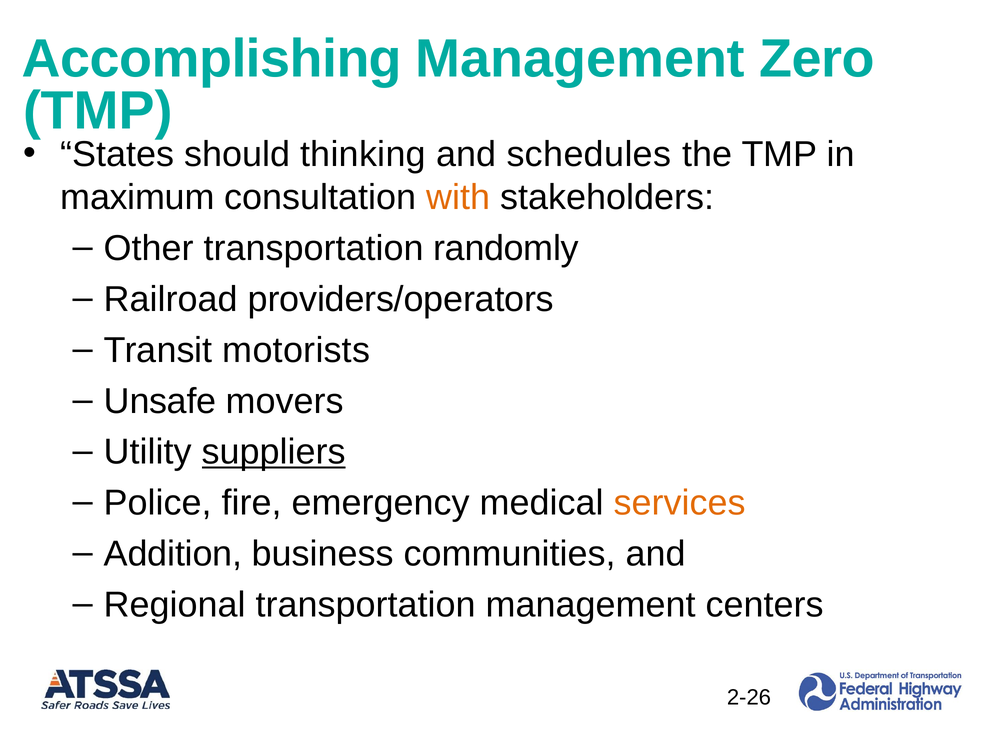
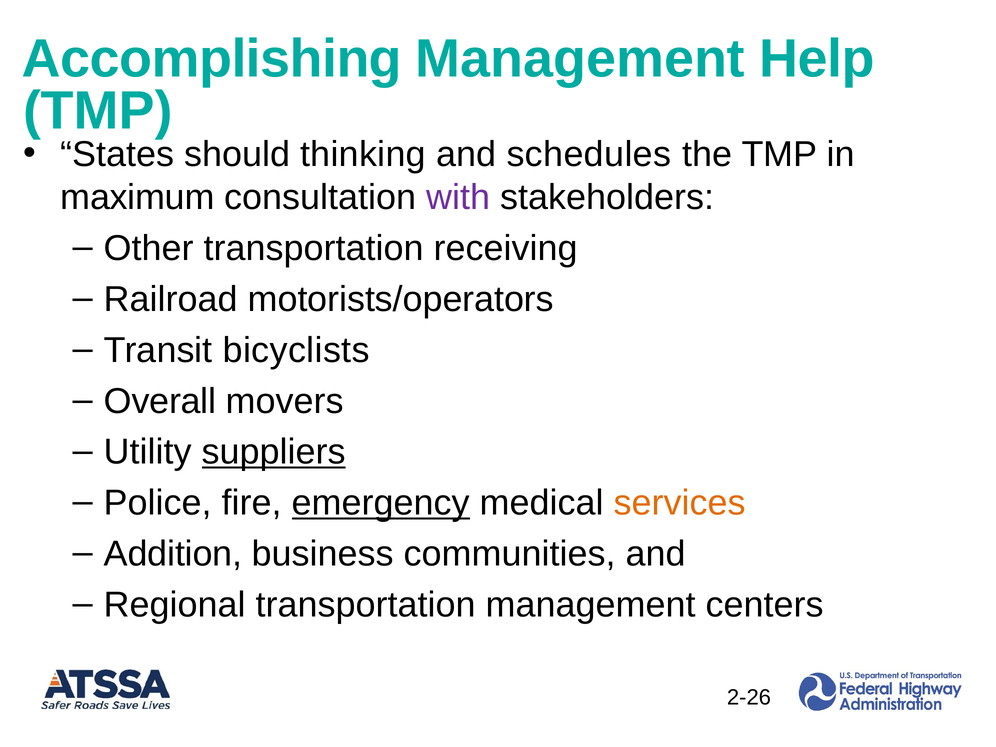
Zero: Zero -> Help (817, 59)
with colour: orange -> purple (458, 198)
randomly: randomly -> receiving (506, 249)
providers/operators: providers/operators -> motorists/operators (401, 299)
motorists: motorists -> bicyclists (296, 350)
Unsafe: Unsafe -> Overall (160, 401)
emergency underline: none -> present (381, 503)
